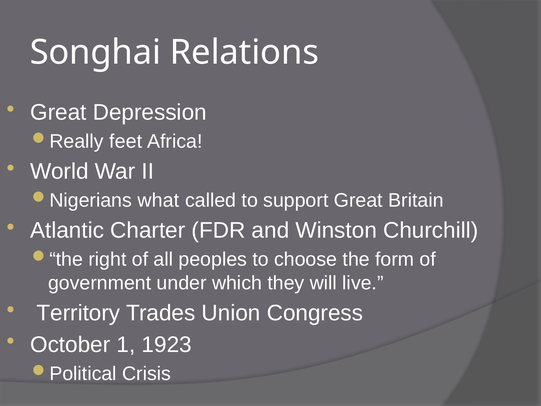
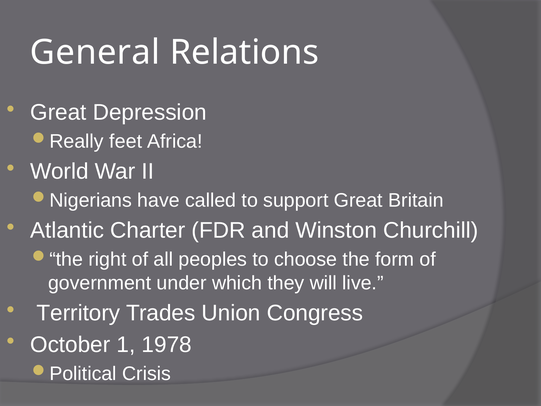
Songhai: Songhai -> General (95, 52)
what: what -> have (158, 200)
1923: 1923 -> 1978 (167, 344)
